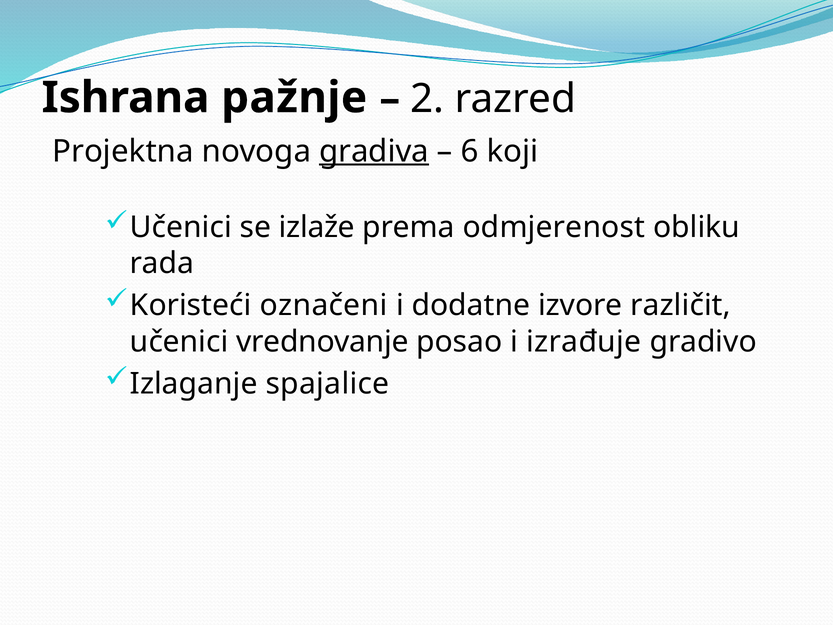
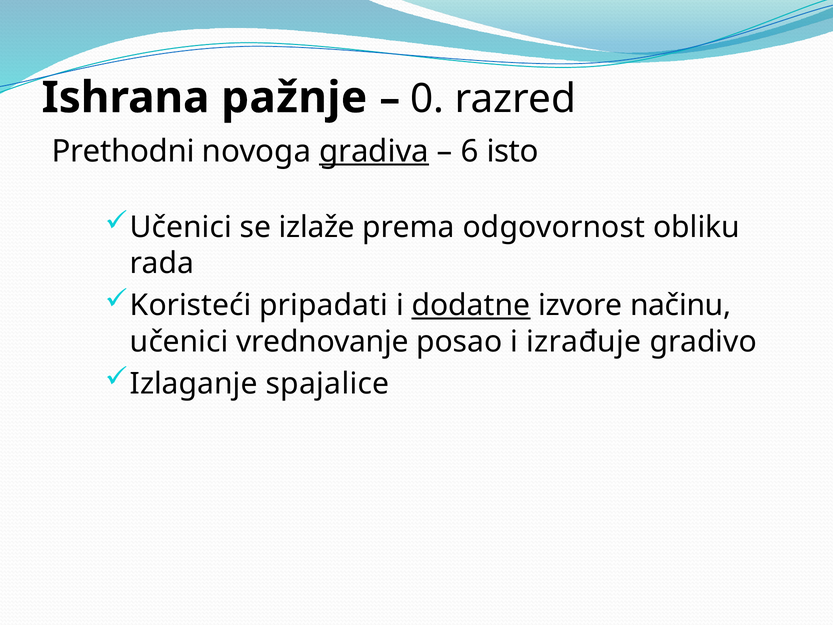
2: 2 -> 0 (427, 99)
Projektna: Projektna -> Prethodni (123, 151)
koji: koji -> isto (513, 151)
odmjerenost: odmjerenost -> odgovornost (554, 227)
označeni: označeni -> pripadati (324, 305)
dodatne underline: none -> present (471, 305)
različit: različit -> načinu (681, 305)
